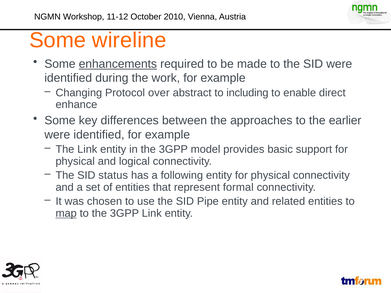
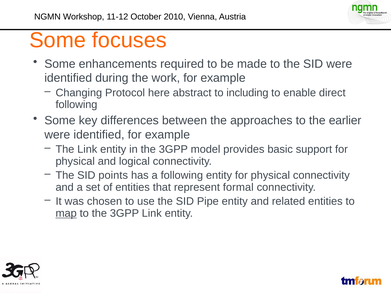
wireline: wireline -> focuses (129, 40)
enhancements underline: present -> none (118, 64)
over: over -> here (159, 93)
enhance: enhance -> following (76, 105)
status: status -> points (113, 176)
